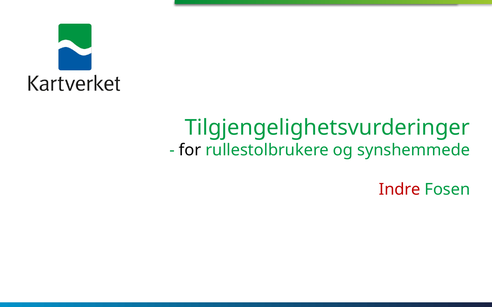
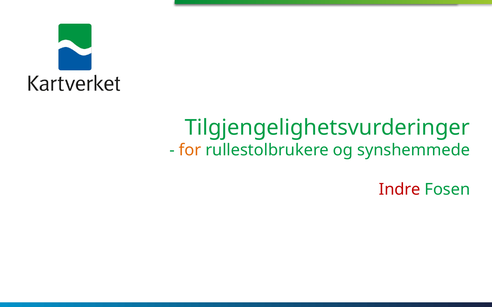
for colour: black -> orange (190, 150)
